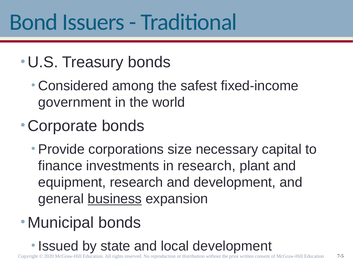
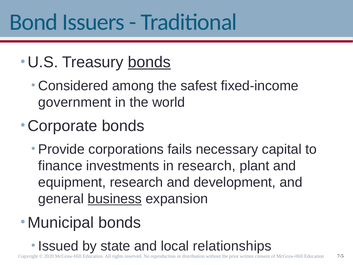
bonds underline: none -> present (149, 62)
size: size -> fails (180, 149)
local development: development -> relationships (232, 246)
